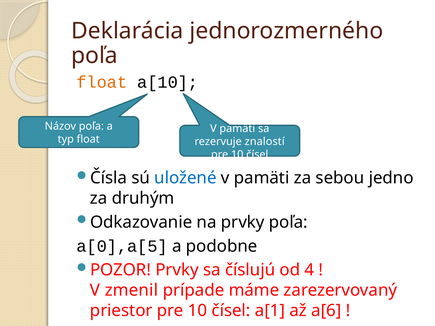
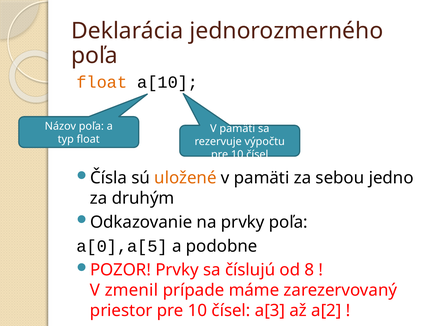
znalostí: znalostí -> výpočtu (265, 142)
uložené colour: blue -> orange (185, 178)
4: 4 -> 8 (309, 270)
a[1: a[1 -> a[3 (270, 311)
a[6: a[6 -> a[2 (326, 311)
